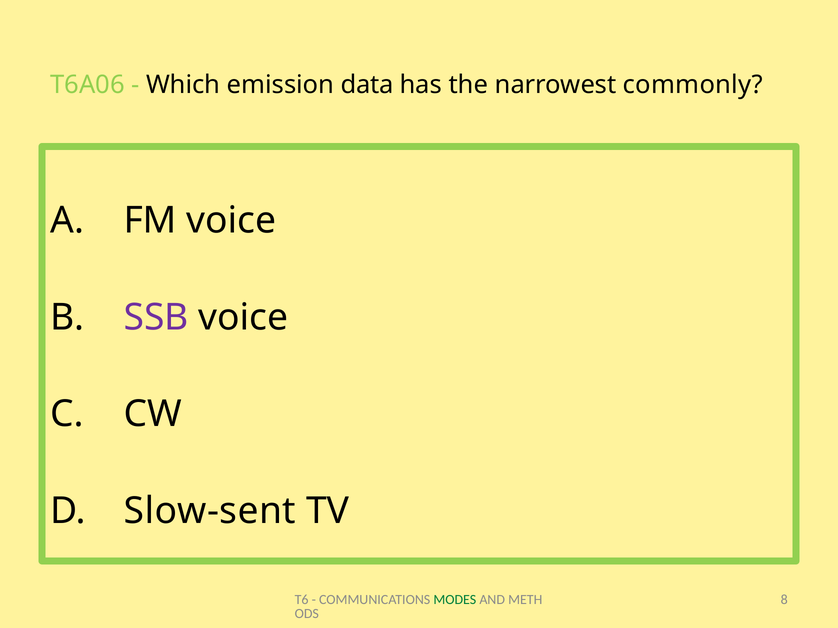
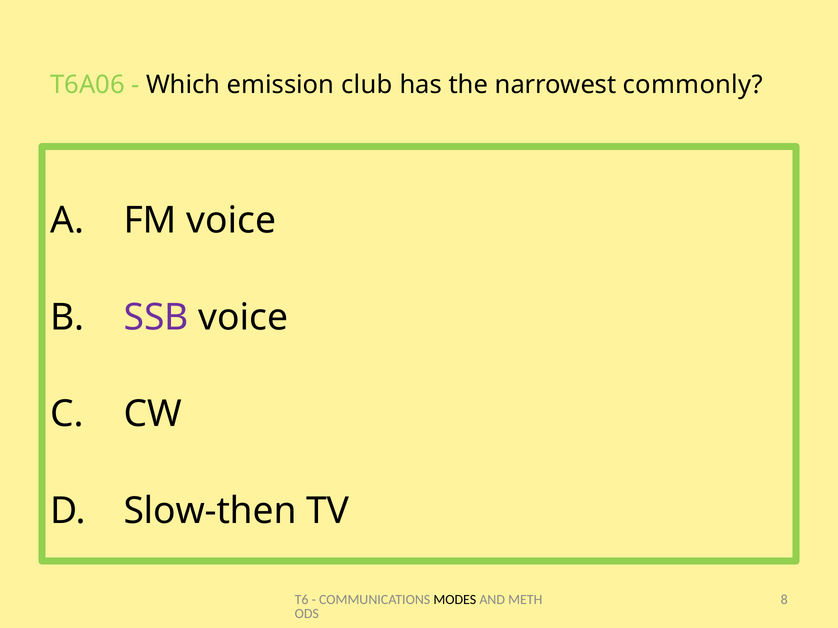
data: data -> club (367, 85)
Slow-sent: Slow-sent -> Slow-then (210, 511)
MODES colour: green -> black (455, 600)
